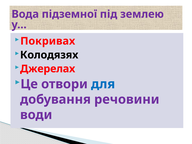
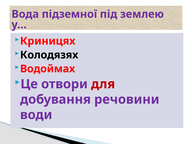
Покривах: Покривах -> Криницях (48, 41)
Джерелах: Джерелах -> Водоймах (48, 69)
для colour: blue -> red (103, 84)
